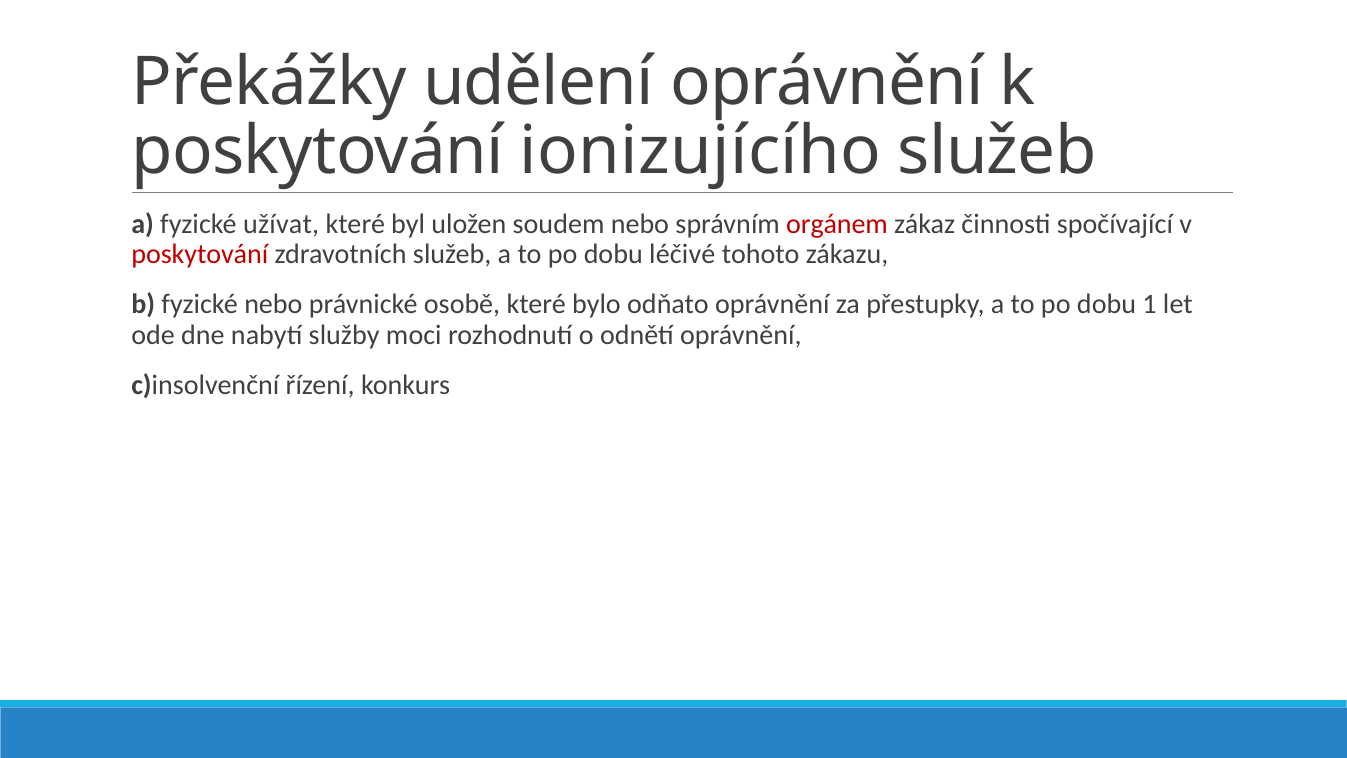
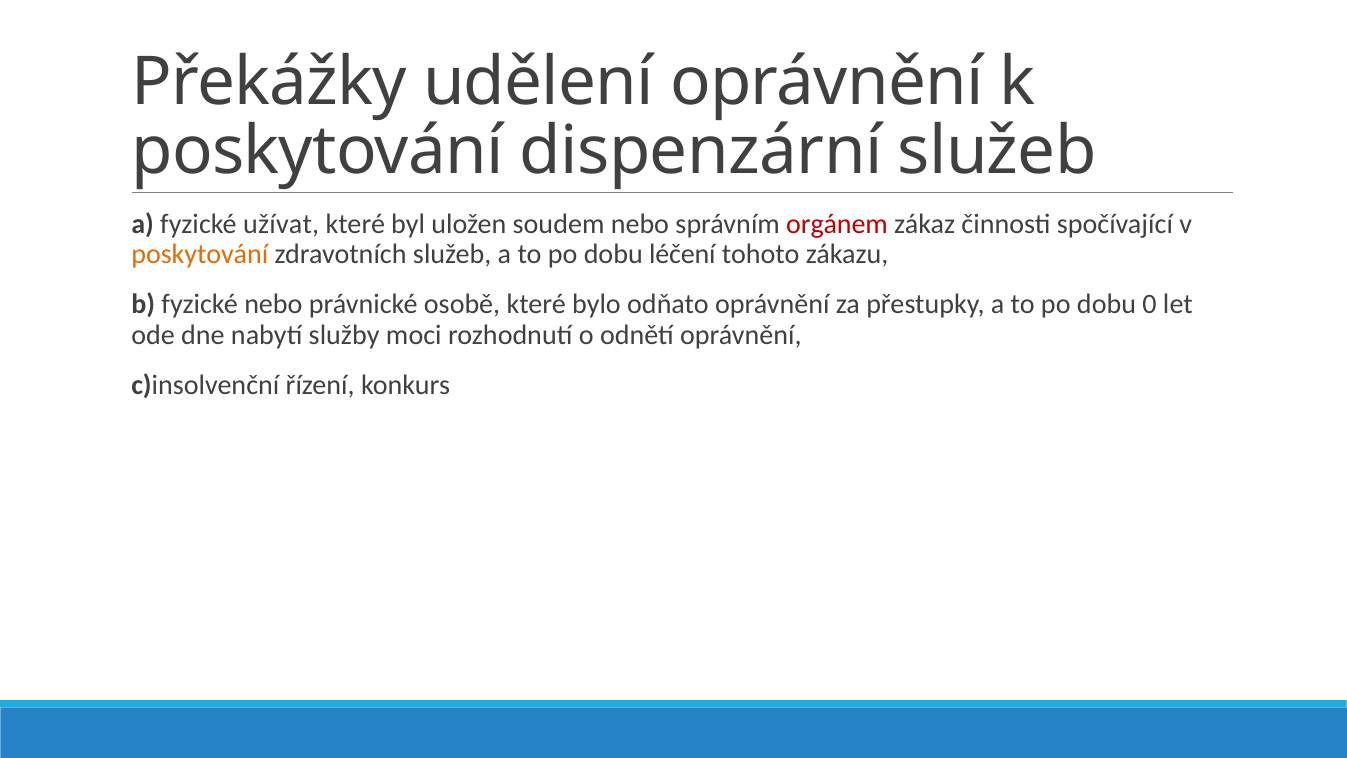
ionizujícího: ionizujícího -> dispenzární (701, 151)
poskytování colour: red -> orange (200, 254)
léčivé: léčivé -> léčení (682, 254)
1: 1 -> 0 (1150, 304)
